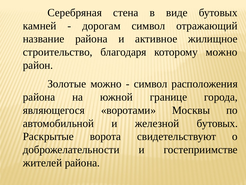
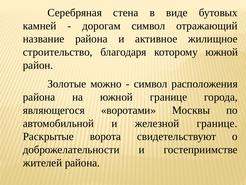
которому можно: можно -> южной (222, 52)
железной бутовых: бутовых -> границе (217, 123)
